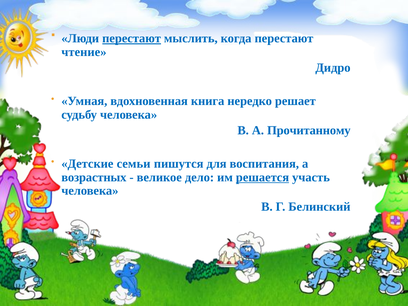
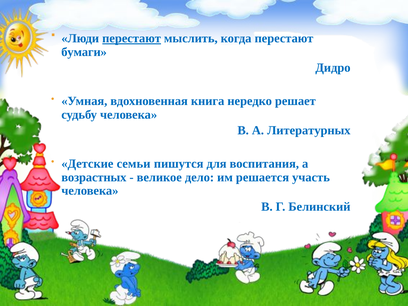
чтение: чтение -> бумаги (84, 52)
Прочитанному: Прочитанному -> Литературных (309, 131)
решается underline: present -> none (262, 177)
